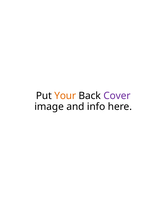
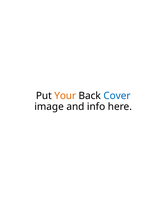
Cover colour: purple -> blue (117, 96)
